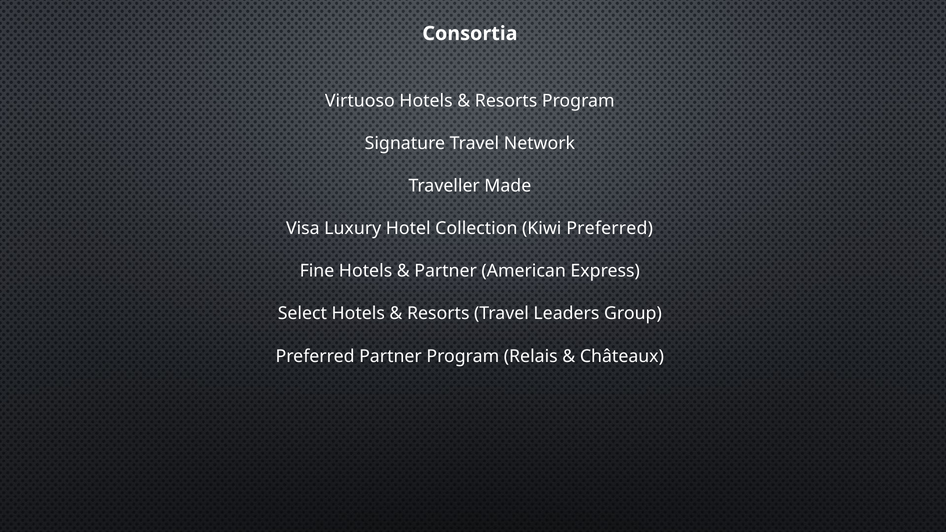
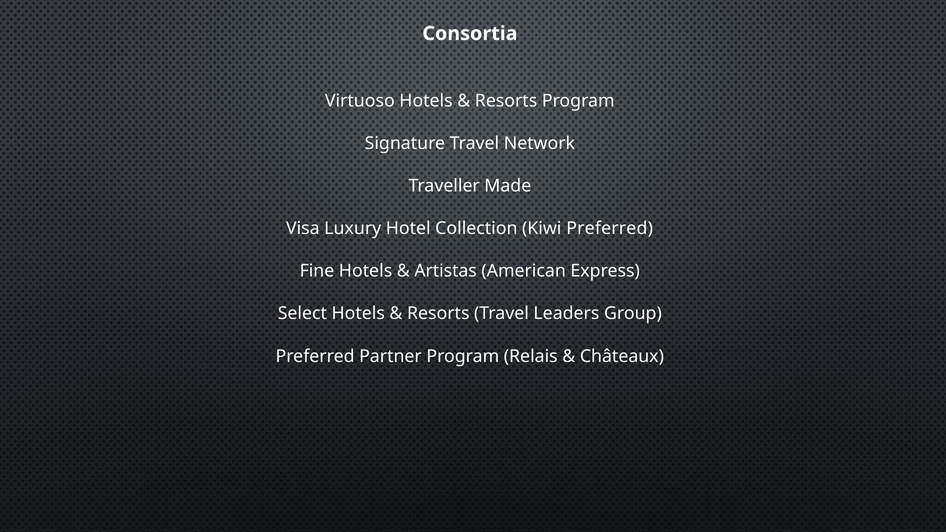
Partner: Partner -> Artistas (446, 271)
